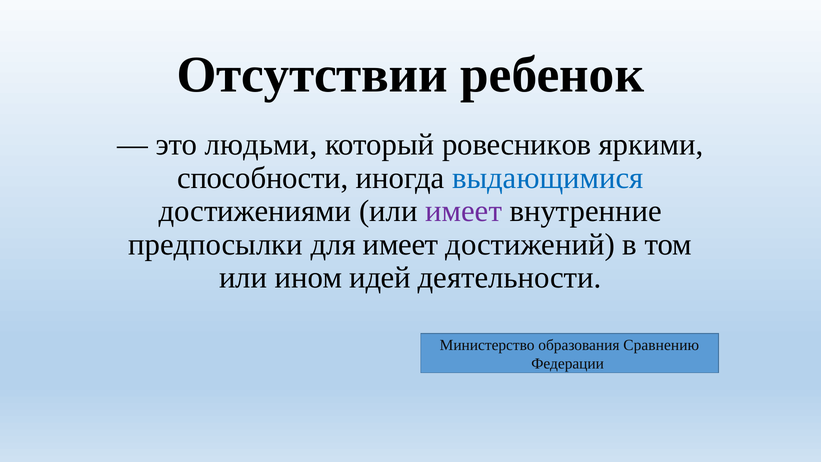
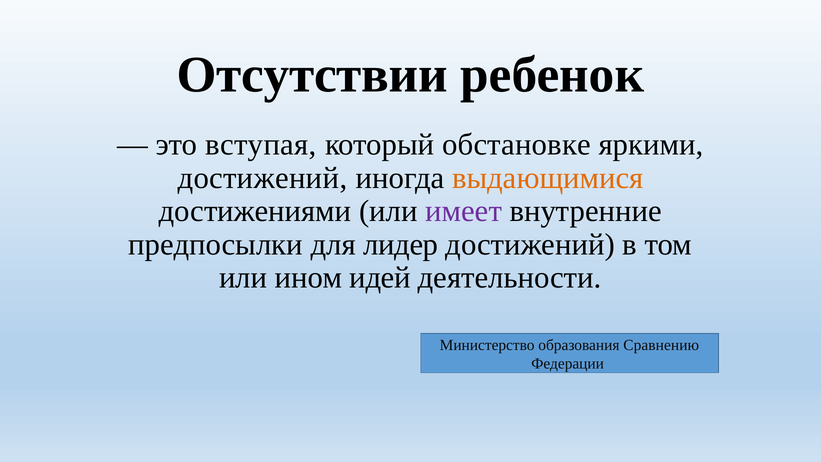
людьми: людьми -> вступая (261, 145)
ровесников: ровесников -> обстановке (516, 145)
способности: способности -> достижений (262, 178)
выдающимися colour: blue -> orange (548, 178)
для имеет: имеет -> лидер (401, 244)
